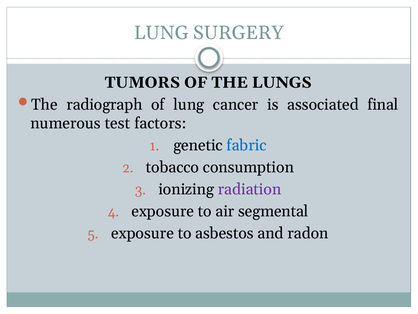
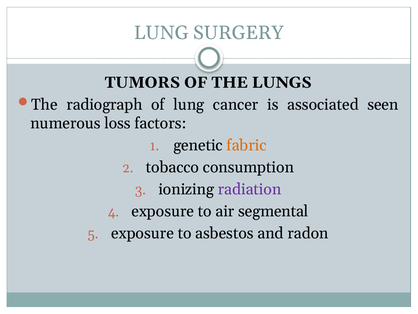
final: final -> seen (383, 104)
test: test -> loss (118, 123)
fabric colour: blue -> orange (247, 145)
